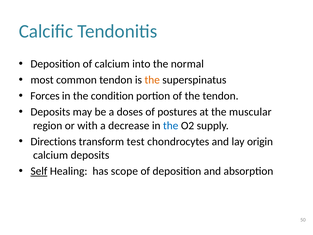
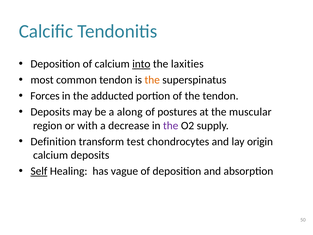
into underline: none -> present (141, 64)
normal: normal -> laxities (187, 64)
condition: condition -> adducted (112, 96)
doses: doses -> along (130, 112)
the colour: blue -> purple (171, 125)
Directions: Directions -> Definition (53, 141)
scope: scope -> vague (124, 171)
